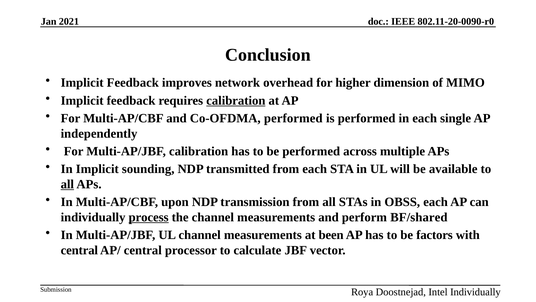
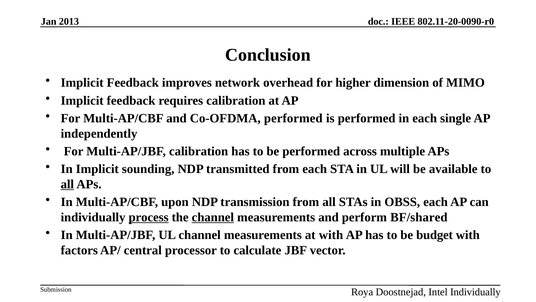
2021: 2021 -> 2013 (69, 21)
calibration underline: present -> none (236, 100)
channel underline: none -> present (213, 217)
at been: been -> with (331, 235)
factors: factors -> budget (435, 235)
central: central -> factors (79, 250)
